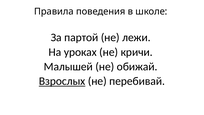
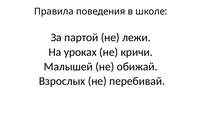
Взрослых underline: present -> none (62, 81)
